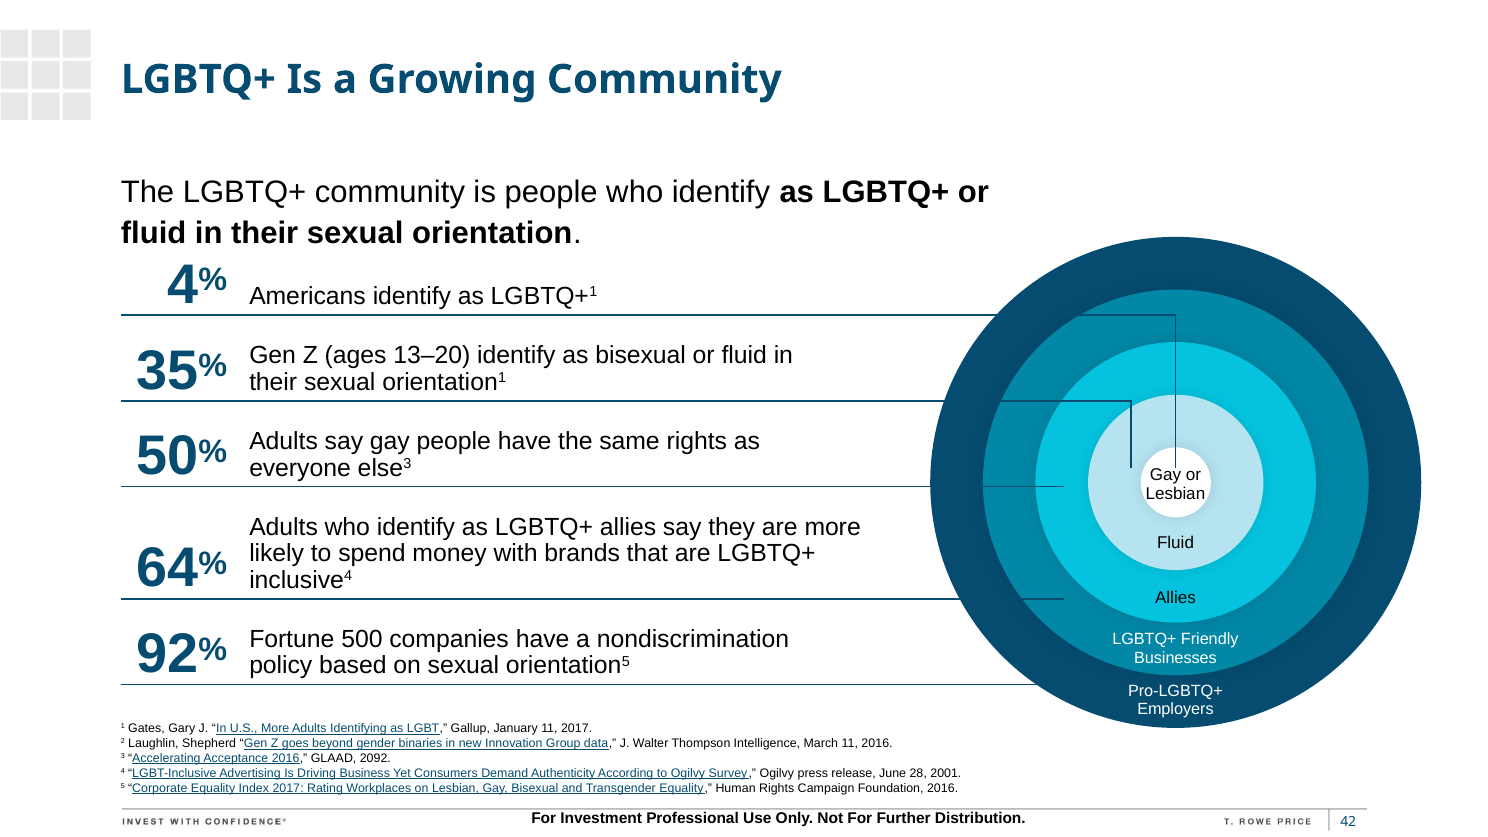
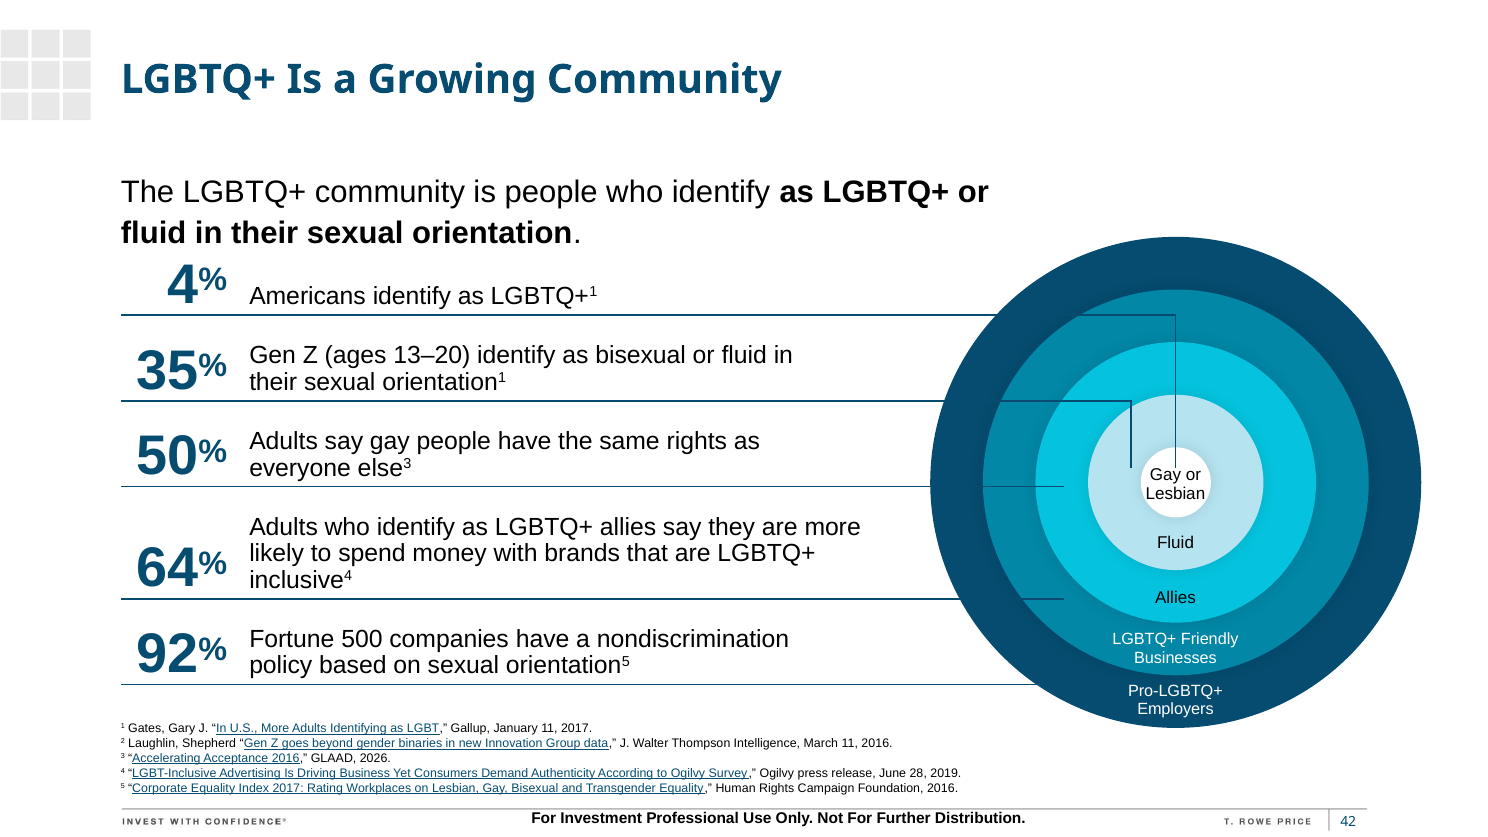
2092: 2092 -> 2026 (375, 758)
2001: 2001 -> 2019 (946, 773)
